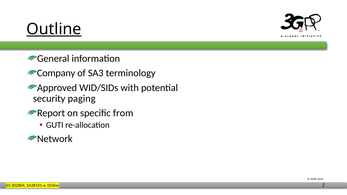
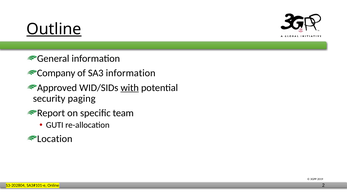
SA3 terminology: terminology -> information (131, 73)
with underline: none -> present (130, 88)
from: from -> team (123, 113)
Network: Network -> Location (55, 139)
